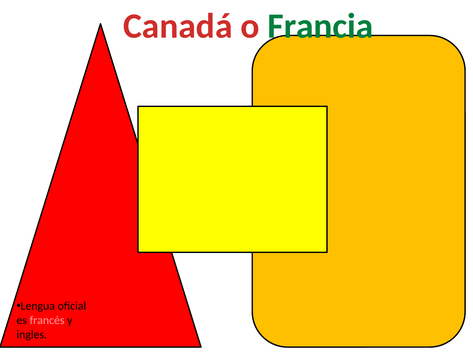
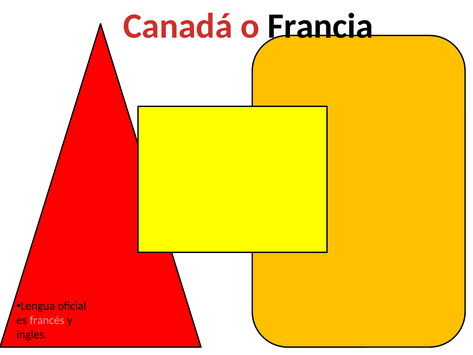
Francia colour: green -> black (320, 26)
